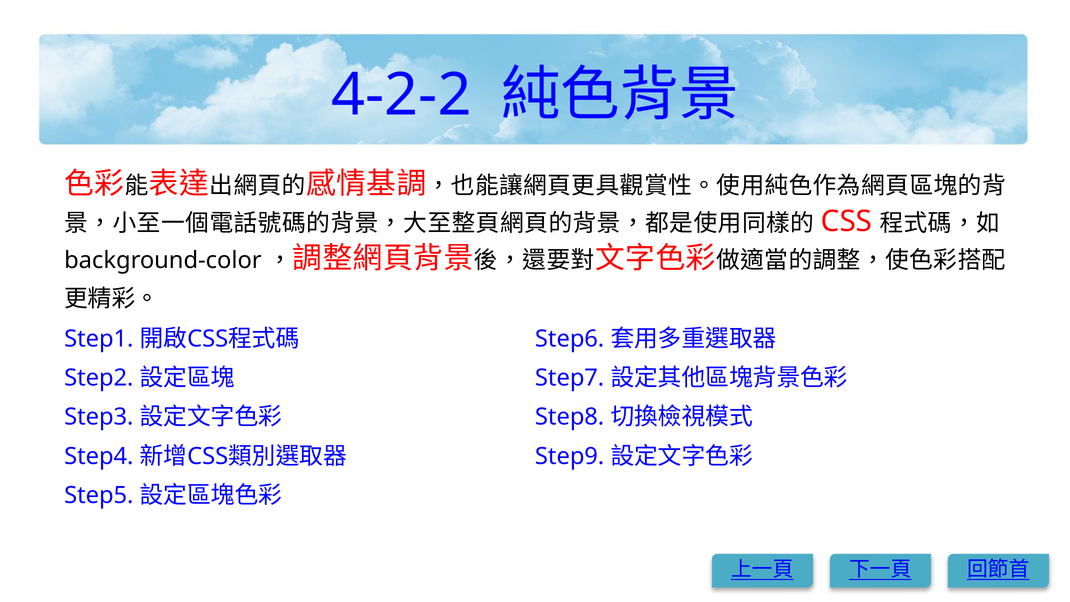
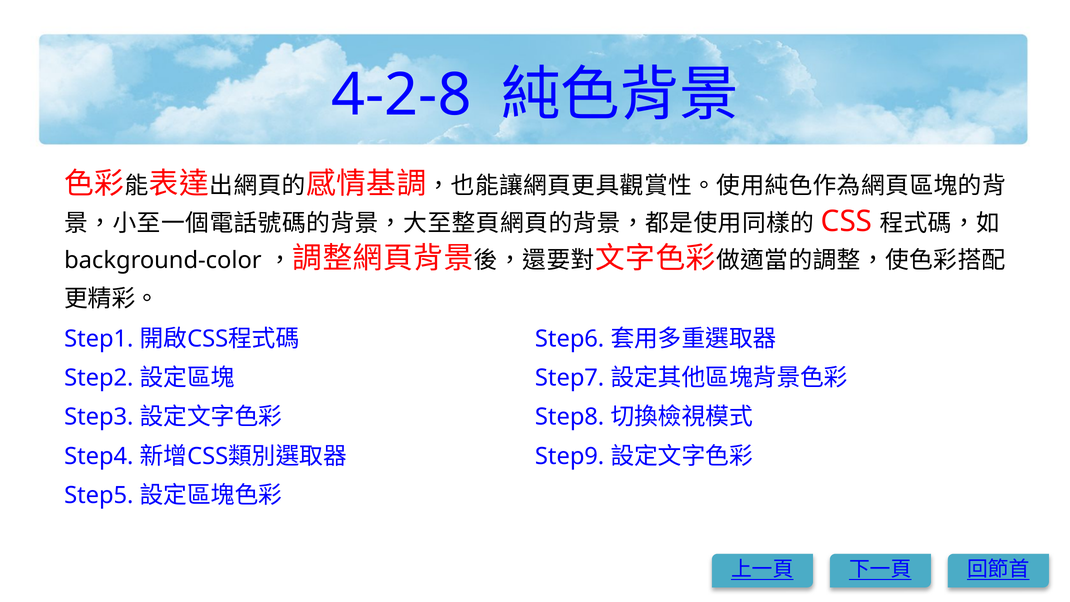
4-2-2: 4-2-2 -> 4-2-8 (401, 95)
